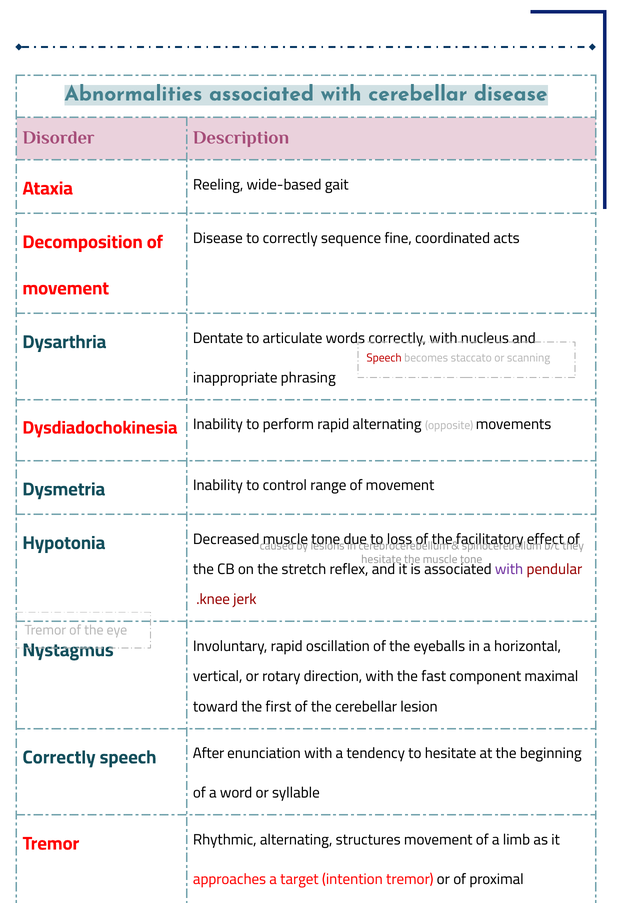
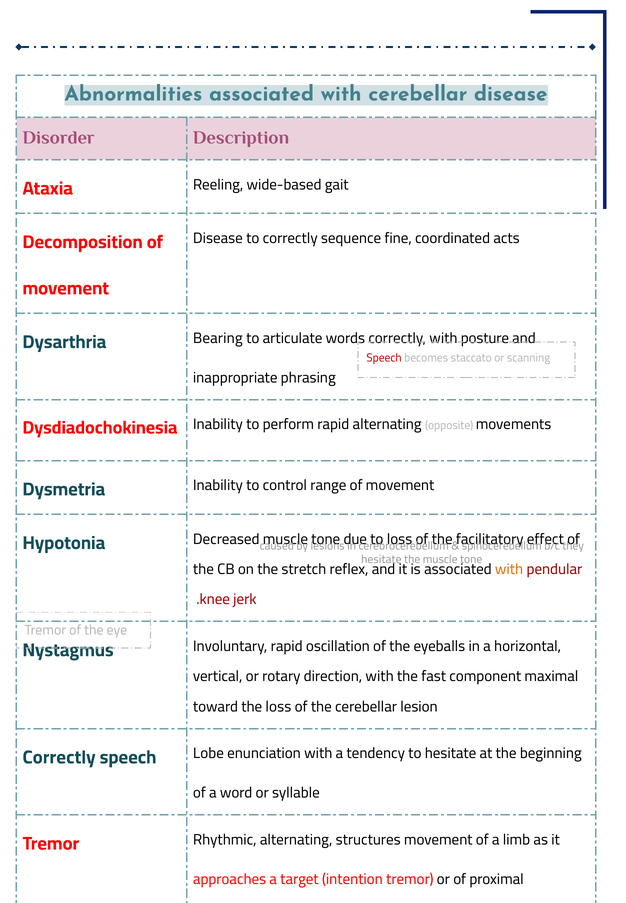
Dysarthria Dentate: Dentate -> Bearing (218, 338)
with nucleus: nucleus -> posture (485, 338)
with colour: purple -> orange (509, 570)
the first: first -> loss (278, 707)
After: After -> Lobe (208, 754)
